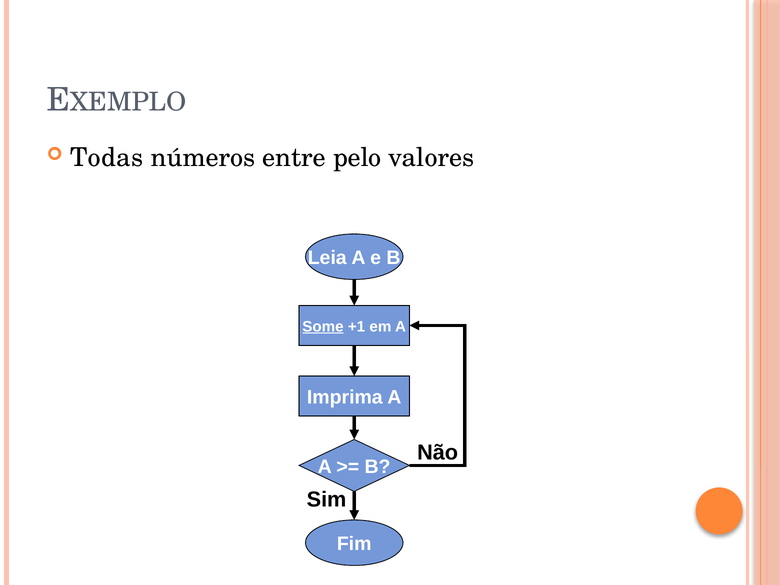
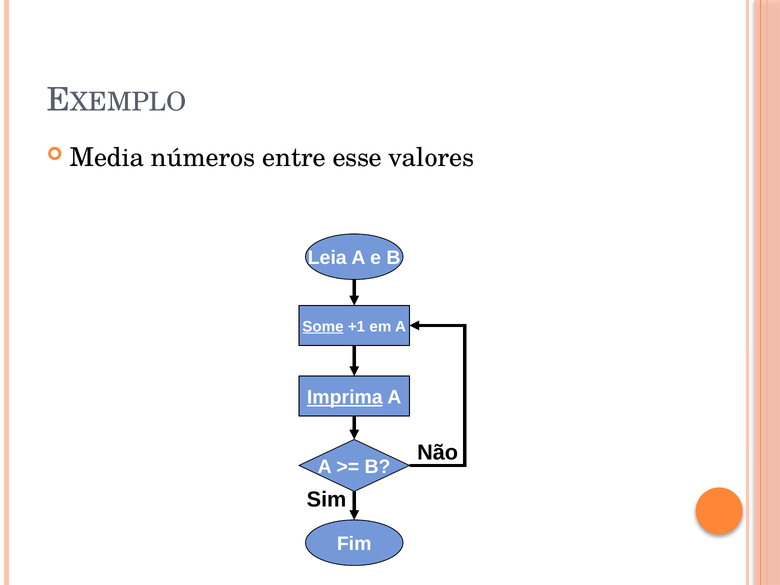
Todas: Todas -> Media (107, 158)
pelo: pelo -> esse (357, 158)
Imprima underline: none -> present (345, 397)
